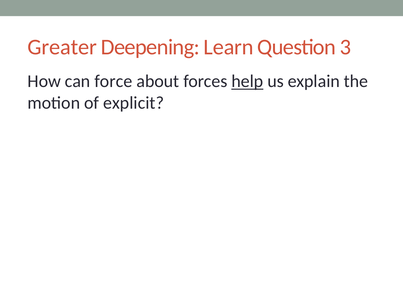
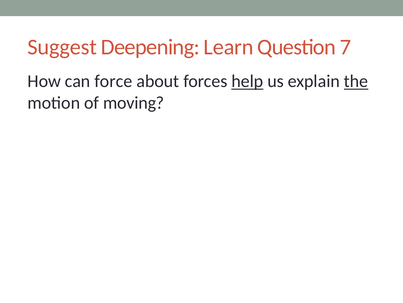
Greater: Greater -> Suggest (62, 47)
3: 3 -> 7 (346, 47)
the underline: none -> present (356, 81)
explicit: explicit -> moving (134, 103)
